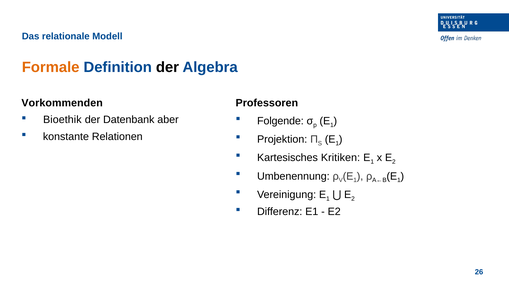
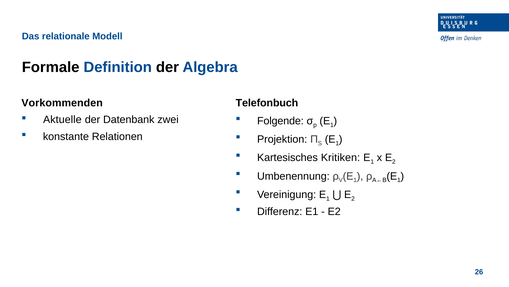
Formale colour: orange -> black (51, 67)
Professoren: Professoren -> Telefonbuch (267, 103)
Bioethik: Bioethik -> Aktuelle (62, 119)
aber: aber -> zwei (168, 119)
